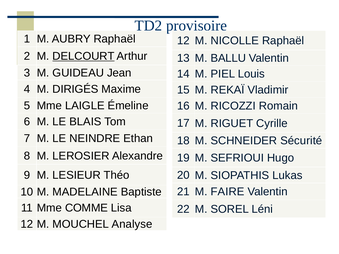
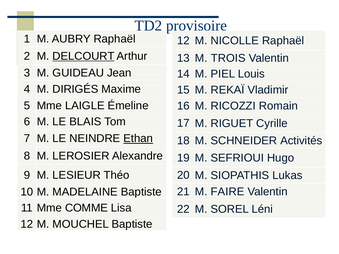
BALLU: BALLU -> TROIS (228, 58)
Ethan underline: none -> present (138, 139)
Sécurité: Sécurité -> Activités (301, 141)
MOUCHEL Analyse: Analyse -> Baptiste (132, 224)
